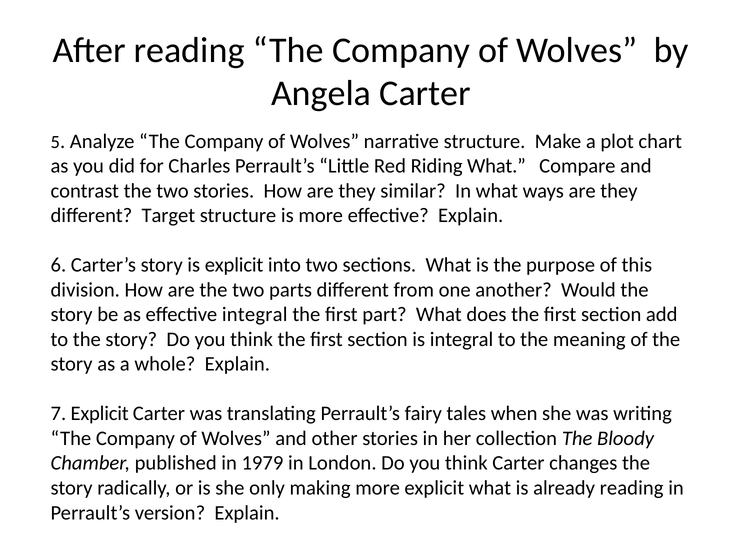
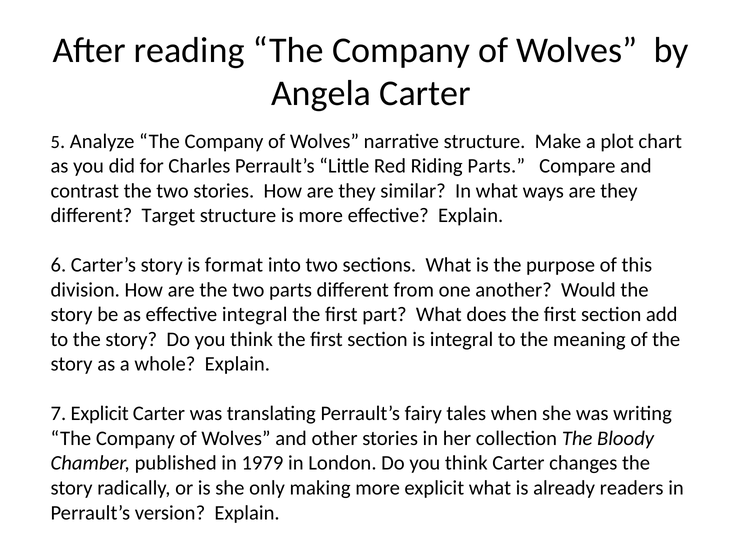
Riding What: What -> Parts (496, 166)
is explicit: explicit -> format (234, 265)
already reading: reading -> readers (632, 487)
